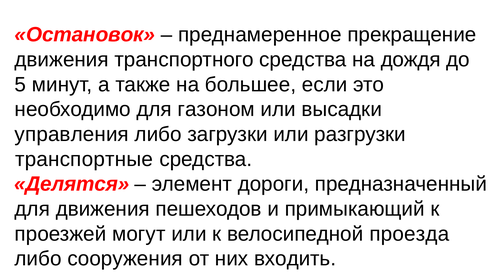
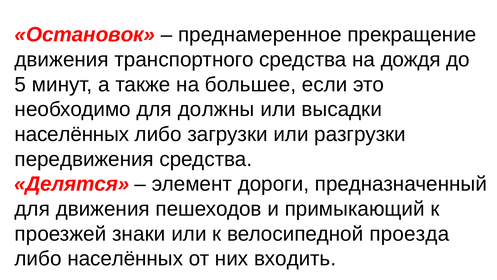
газоном: газоном -> должны (216, 109)
управления: управления -> населённых (72, 134)
транспортные: транспортные -> передвижения (84, 159)
могут: могут -> знаки (139, 234)
либо сооружения: сооружения -> населённых (125, 258)
